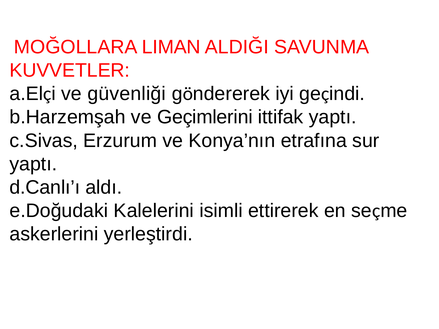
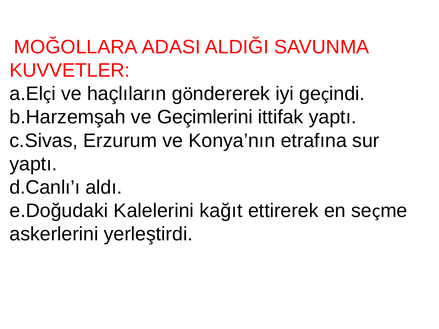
LIMAN: LIMAN -> ADASI (171, 47)
güvenliği: güvenliği -> haçlıların (127, 94)
isimli: isimli -> kağıt (221, 211)
